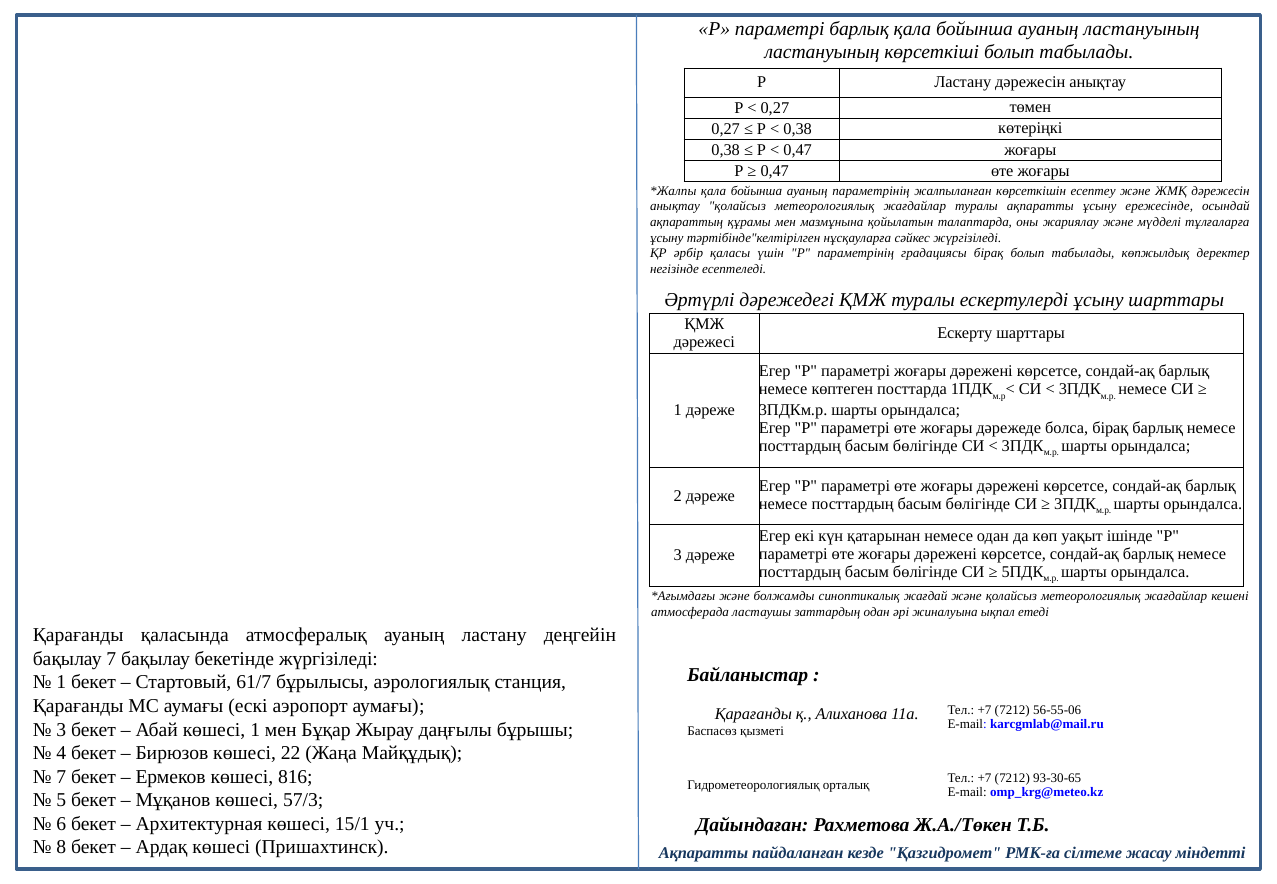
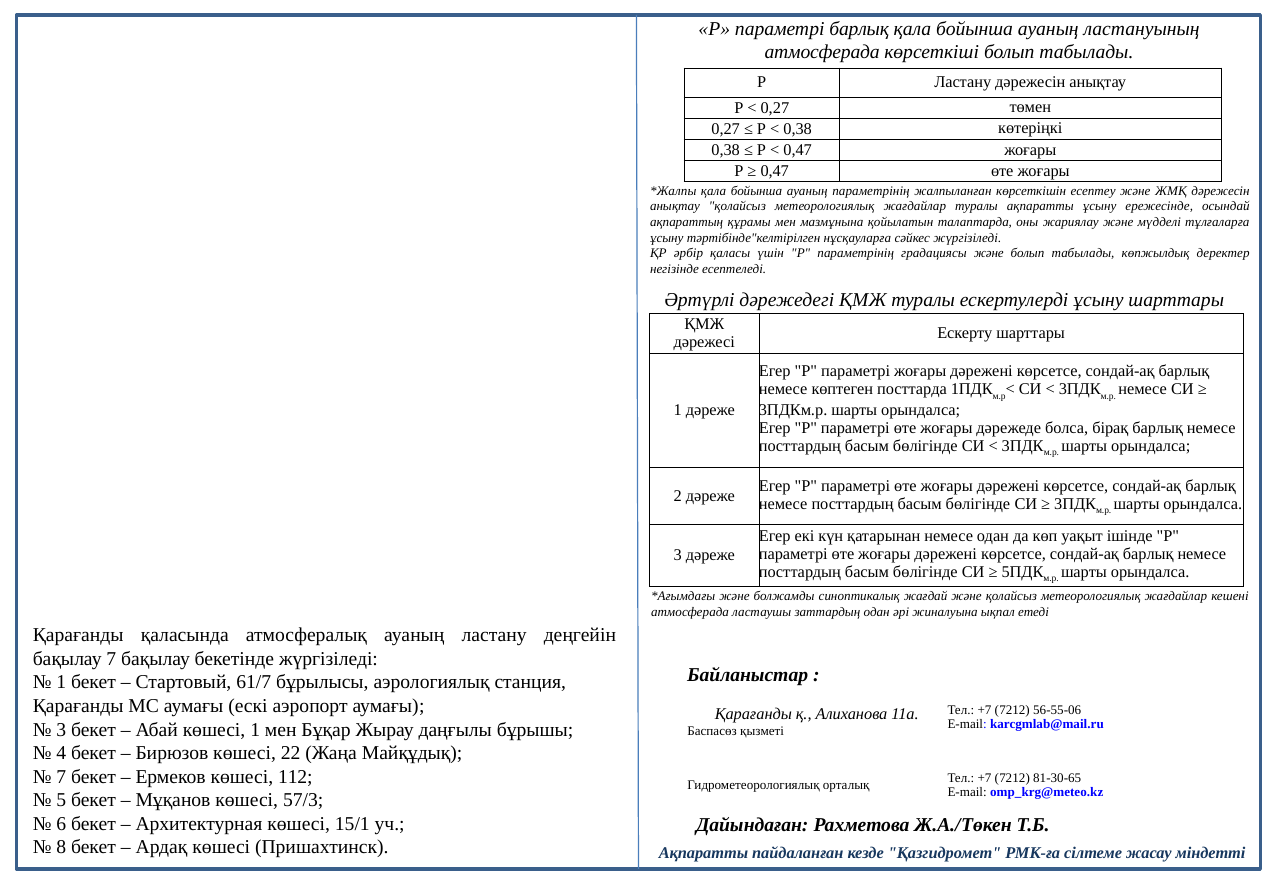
ластануының: ластануының -> атмосферада (822, 52)
градациясы бірақ: бірақ -> және (989, 254)
816: 816 -> 112 (295, 777)
93-30-65: 93-30-65 -> 81-30-65 (1057, 778)
